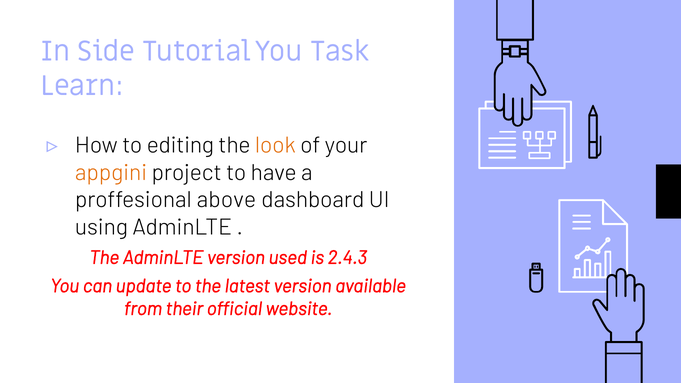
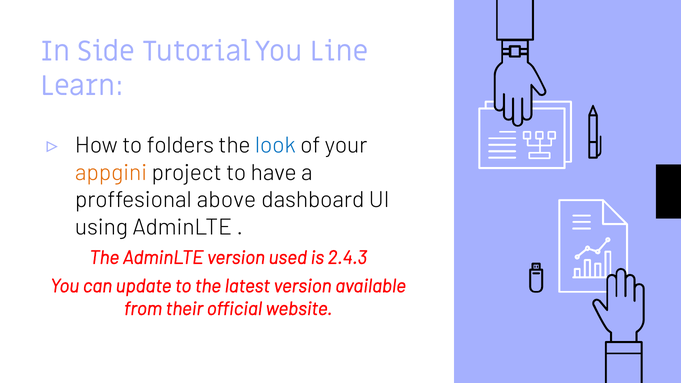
Task: Task -> Line (339, 52)
editing: editing -> folders (180, 145)
look colour: orange -> blue (275, 145)
